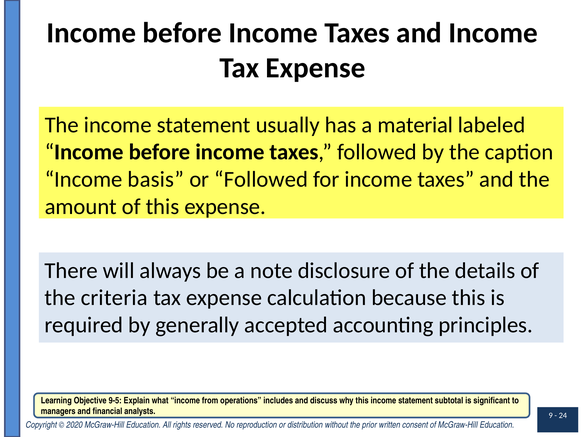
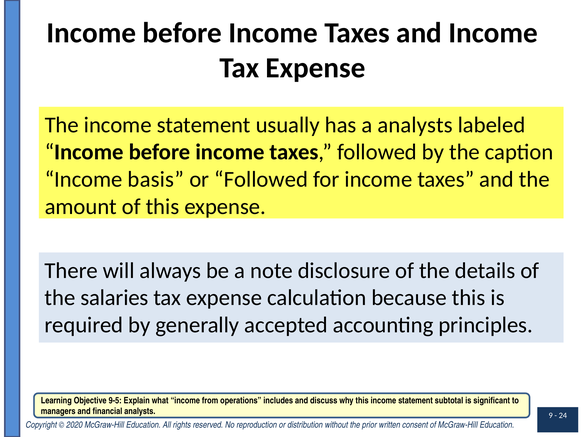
a material: material -> analysts (415, 125)
criteria: criteria -> salaries (114, 298)
